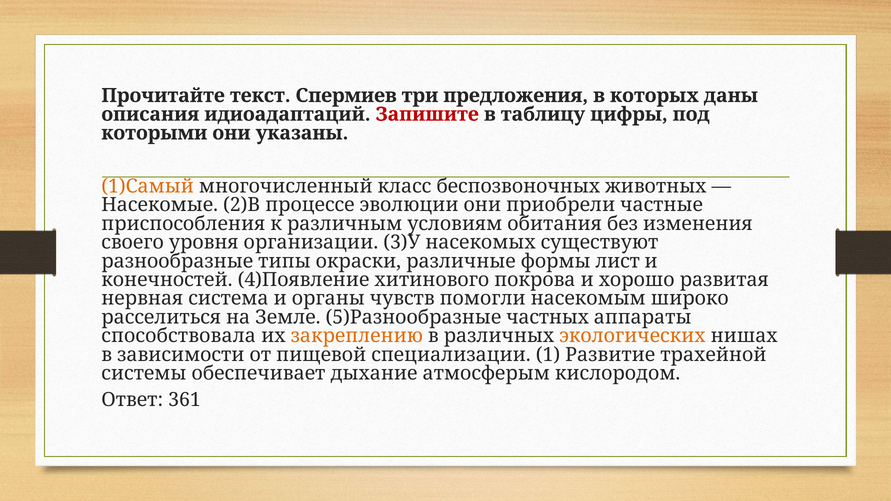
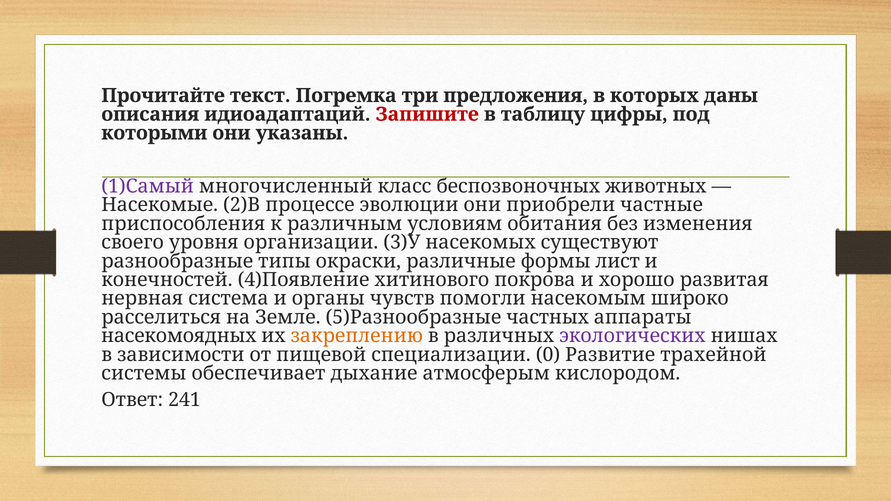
Спермиев: Спермиев -> Погремка (346, 96)
1)Самый colour: orange -> purple (148, 186)
способствовала: способствовала -> насекомоядных (179, 336)
экологических colour: orange -> purple (632, 336)
1: 1 -> 0 (548, 355)
361: 361 -> 241 (184, 400)
